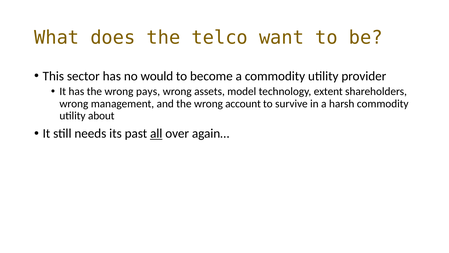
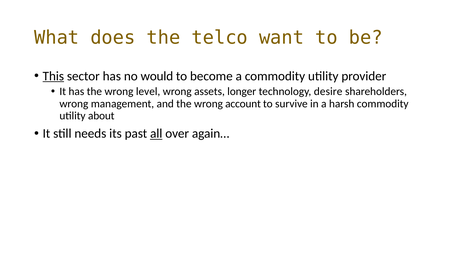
This underline: none -> present (53, 76)
pays: pays -> level (148, 91)
model: model -> longer (242, 91)
extent: extent -> desire (328, 91)
